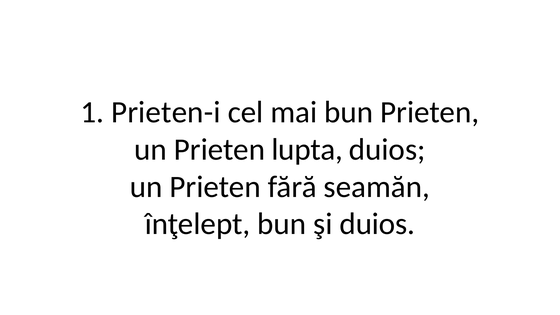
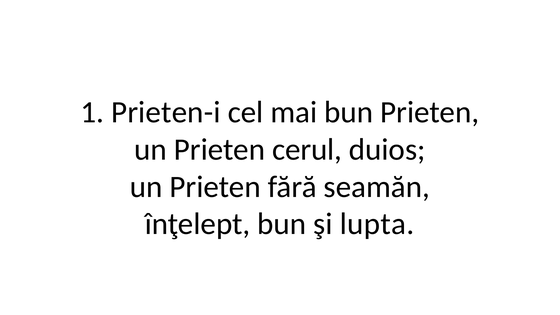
lupta: lupta -> cerul (307, 149)
şi duios: duios -> lupta (377, 224)
